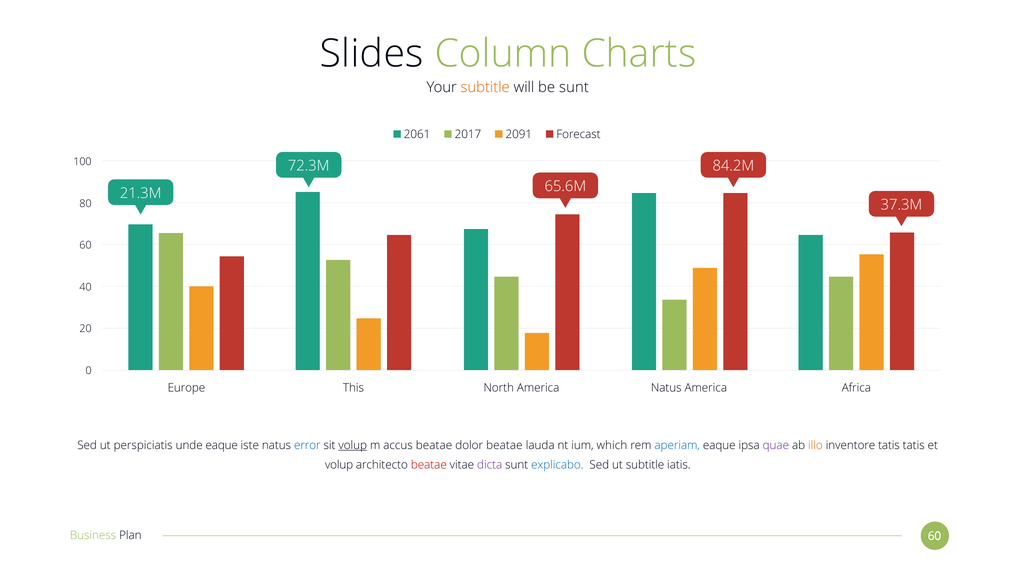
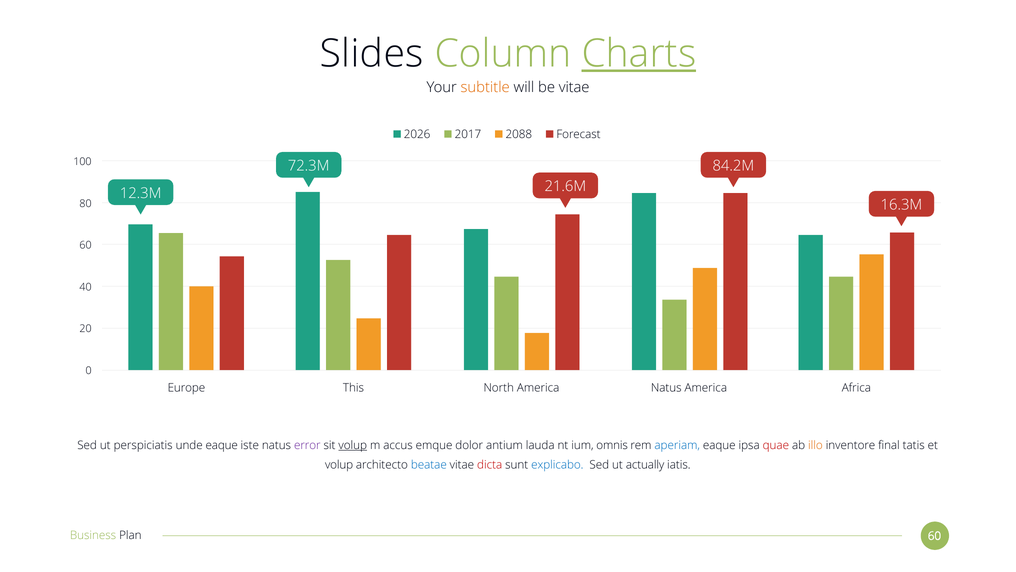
Charts underline: none -> present (639, 54)
be sunt: sunt -> vitae (574, 87)
2061: 2061 -> 2026 (417, 134)
2091: 2091 -> 2088 (519, 134)
65.6M: 65.6M -> 21.6M (565, 186)
21.3M: 21.3M -> 12.3M (141, 193)
37.3M: 37.3M -> 16.3M (901, 205)
error colour: blue -> purple (307, 445)
accus beatae: beatae -> emque (434, 445)
dolor beatae: beatae -> antium (504, 445)
which: which -> omnis (612, 445)
quae colour: purple -> red (776, 445)
inventore tatis: tatis -> final (889, 445)
beatae colour: red -> blue (429, 464)
dicta colour: purple -> red (490, 464)
ut subtitle: subtitle -> actually (645, 464)
